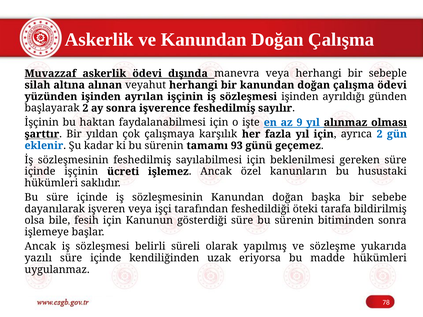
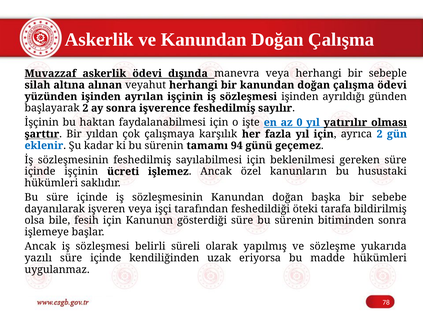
9: 9 -> 0 (299, 123)
alınmaz: alınmaz -> yatırılır (345, 123)
93: 93 -> 94 (237, 146)
